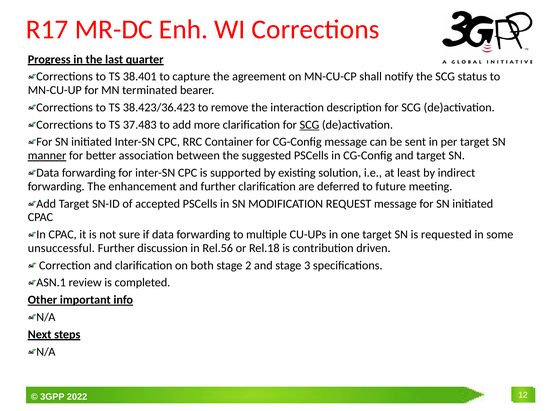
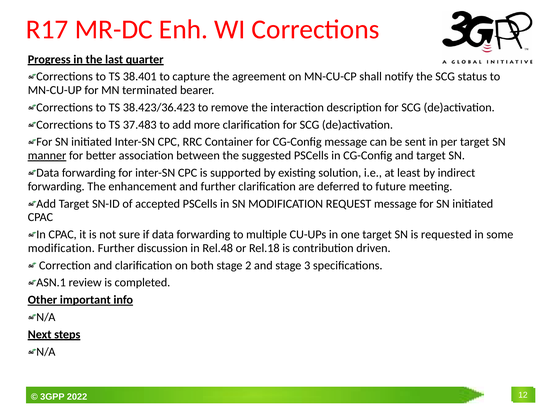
SCG underline: present -> none (309, 125)
unsuccessful: unsuccessful -> modification (61, 248)
Rel.56: Rel.56 -> Rel.48 (218, 248)
